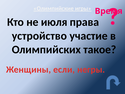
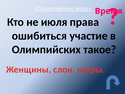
устройство: устройство -> ошибиться (39, 36)
если: если -> слон (64, 69)
